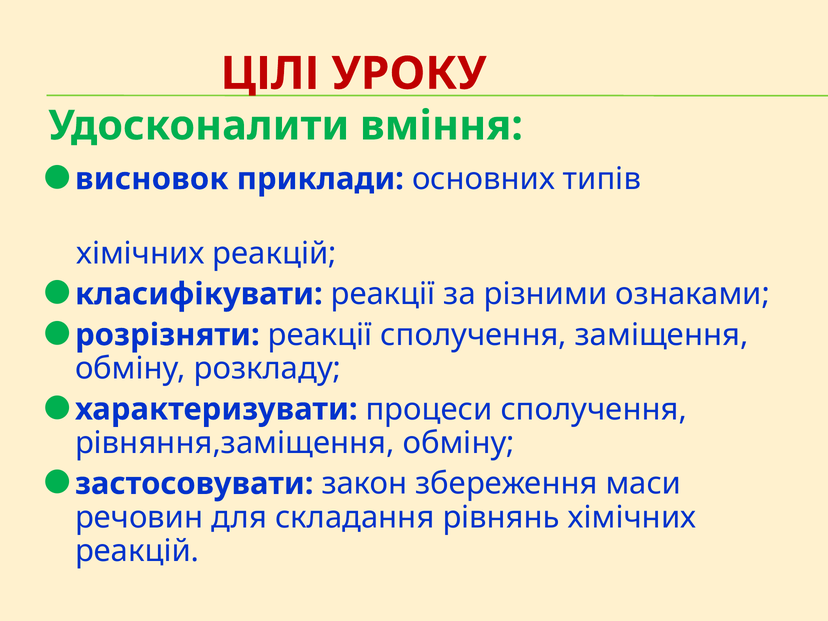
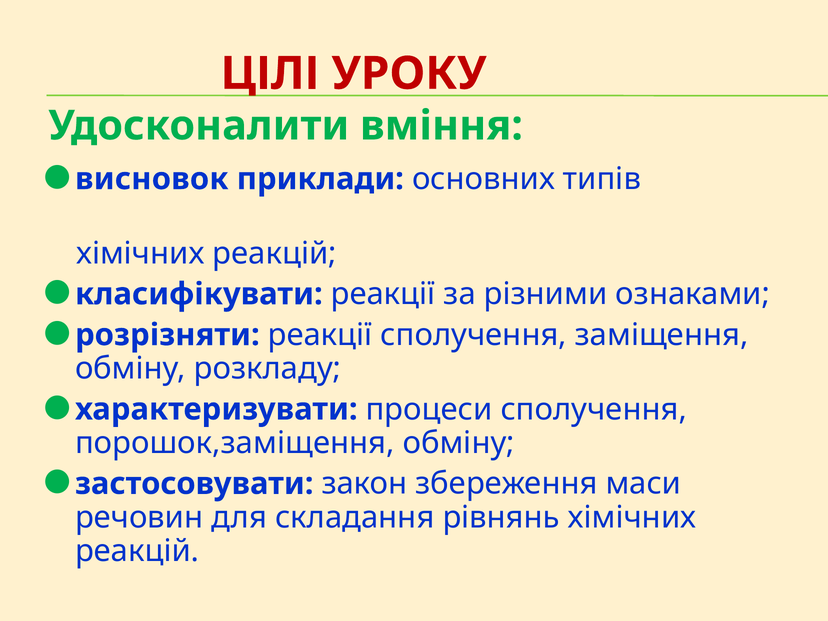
рівняння,заміщення: рівняння,заміщення -> порошок,заміщення (235, 443)
